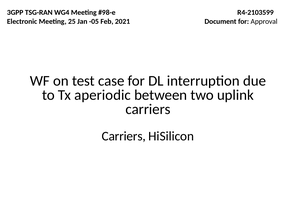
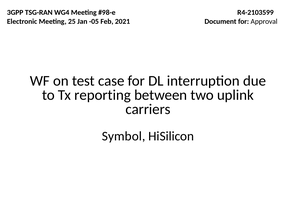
aperiodic: aperiodic -> reporting (103, 95)
Carriers: Carriers -> Symbol (124, 136)
